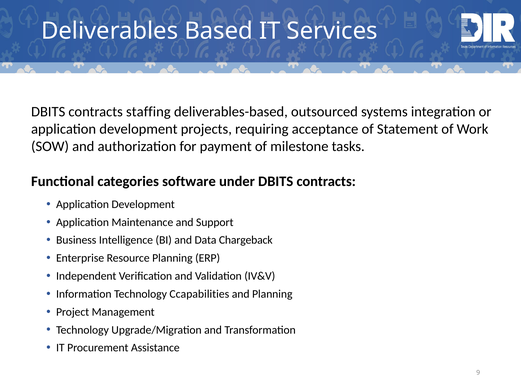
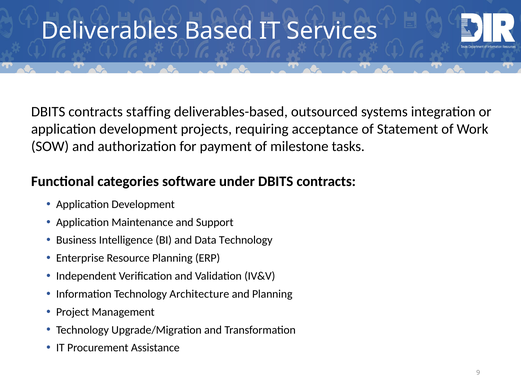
Data Chargeback: Chargeback -> Technology (246, 240)
Ccapabilities: Ccapabilities -> Architecture (199, 294)
